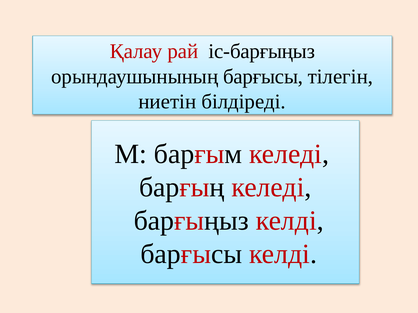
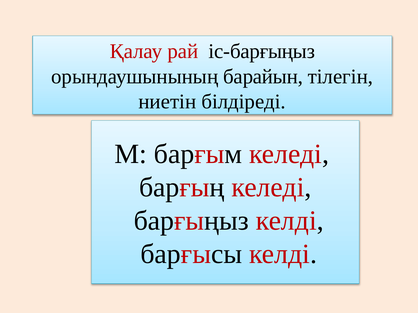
орындаушынының барғысы: барғысы -> барайын (263, 77)
